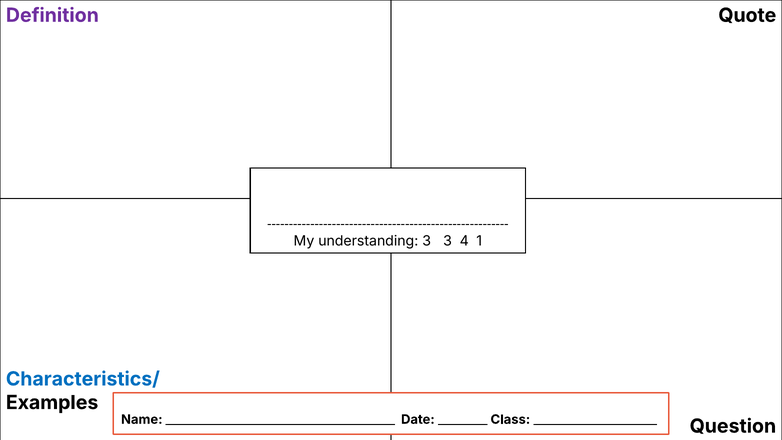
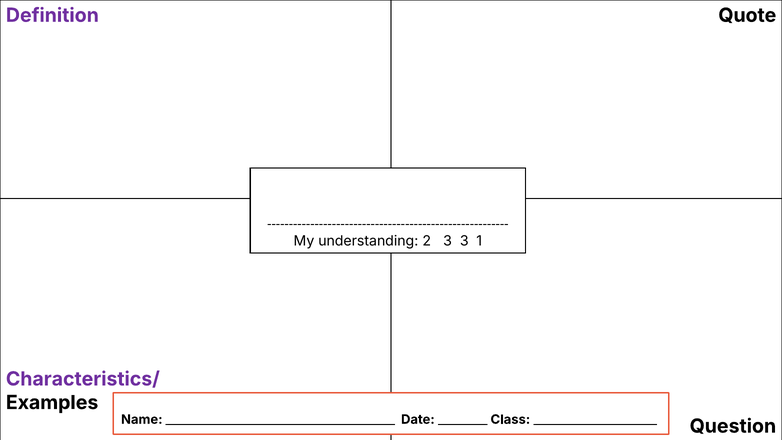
understanding 3: 3 -> 2 (427, 241)
3 4: 4 -> 3 (464, 241)
Characteristics/ colour: blue -> purple (83, 379)
